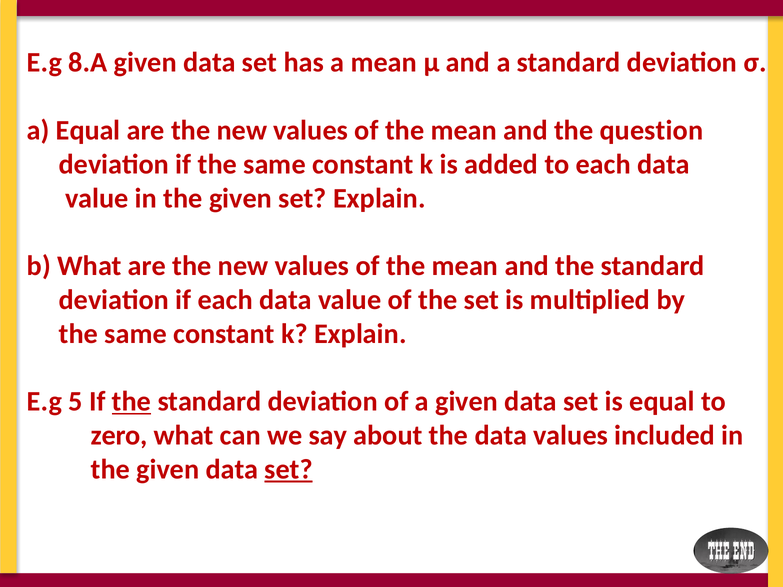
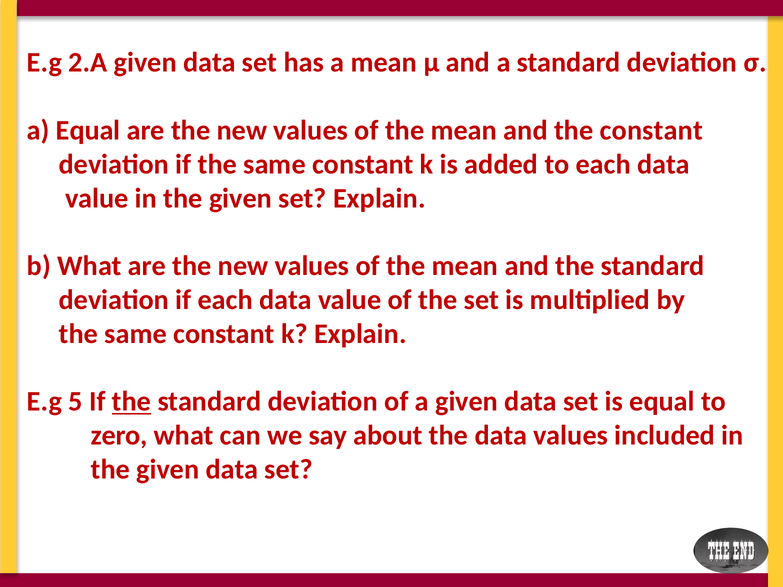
8.A: 8.A -> 2.A (88, 63)
the question: question -> constant (651, 130)
set underline: present -> none (289, 470)
